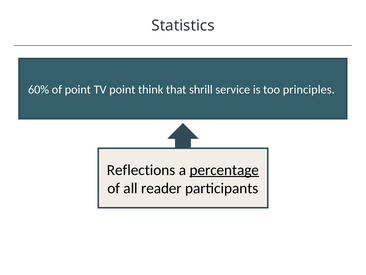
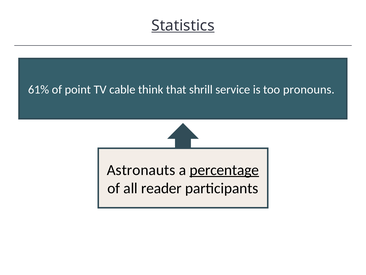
Statistics underline: none -> present (183, 26)
60%: 60% -> 61% (39, 89)
TV point: point -> cable (122, 89)
principles: principles -> pronouns (309, 89)
Reflections: Reflections -> Astronauts (141, 170)
